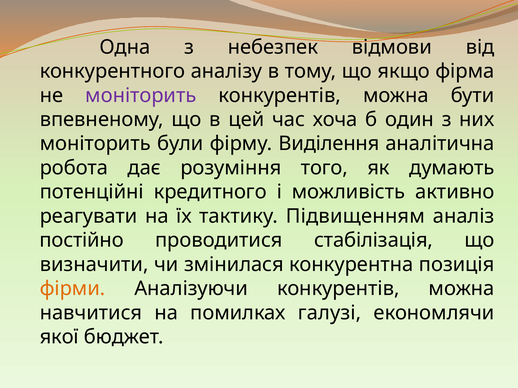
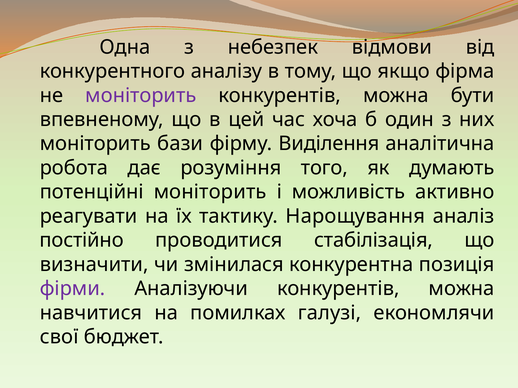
були: були -> бази (180, 144)
потенційні кредитного: кредитного -> моніторить (210, 192)
Підвищенням: Підвищенням -> Нарощування (355, 216)
фірми colour: orange -> purple (73, 289)
якої: якої -> свої (59, 337)
